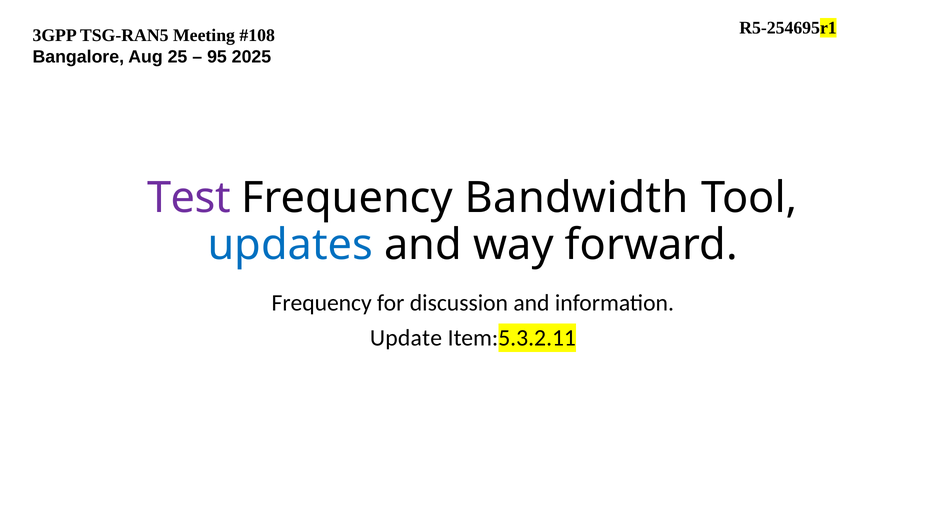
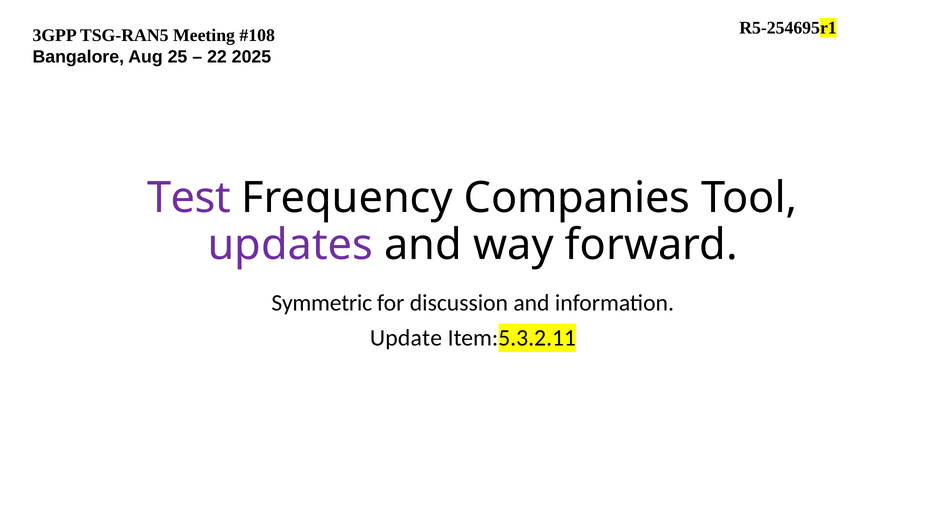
95: 95 -> 22 (217, 57)
Bandwidth: Bandwidth -> Companies (577, 198)
updates colour: blue -> purple (290, 245)
Frequency: Frequency -> Symmetric (322, 303)
